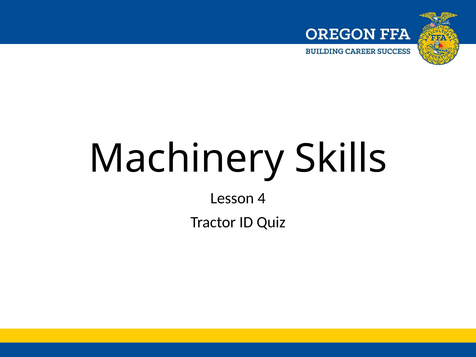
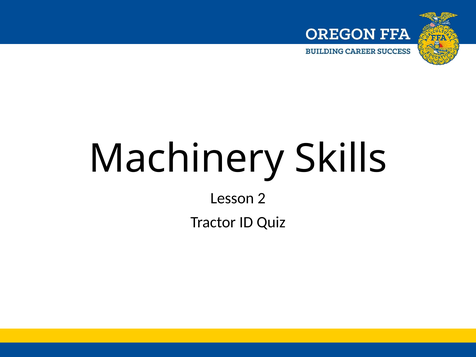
4: 4 -> 2 (262, 198)
